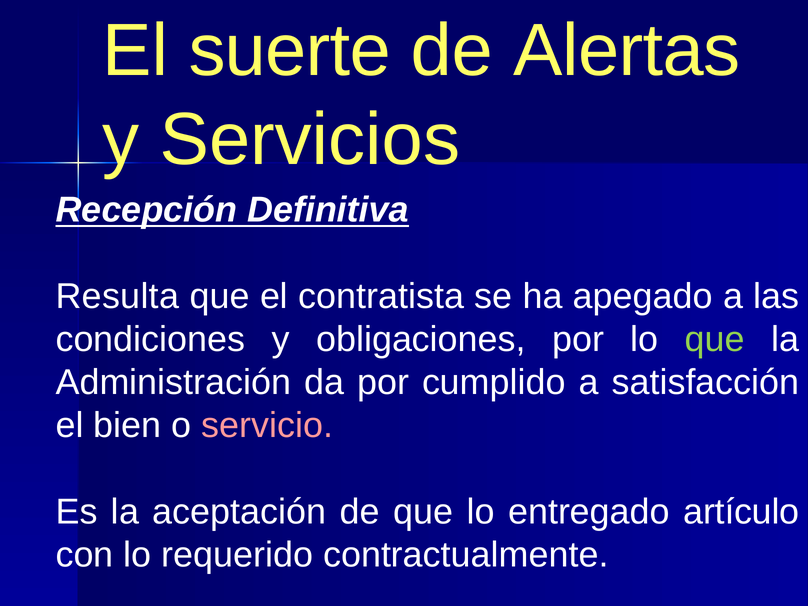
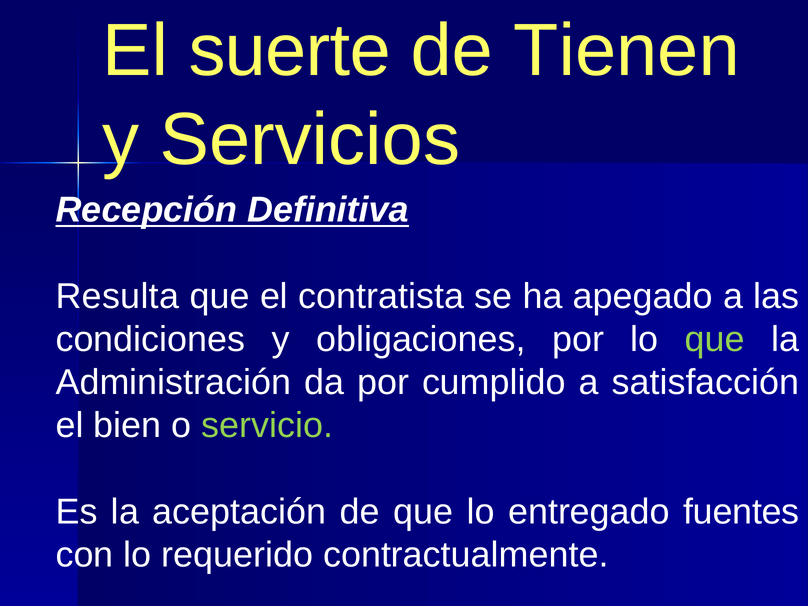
Alertas: Alertas -> Tienen (627, 51)
servicio colour: pink -> light green (267, 426)
artículo: artículo -> fuentes (741, 512)
